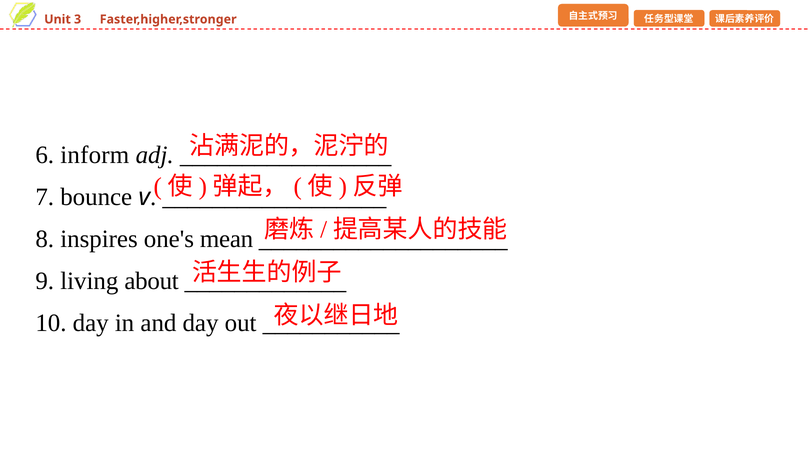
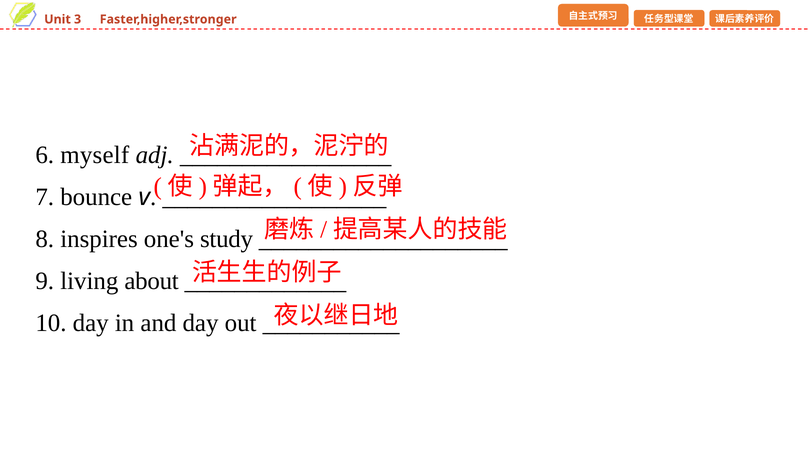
inform: inform -> myself (95, 155)
mean: mean -> study (227, 239)
